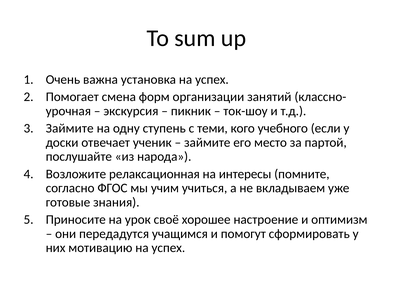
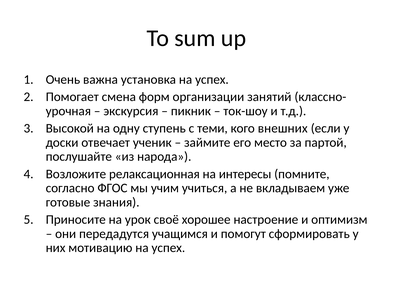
Займите: Займите -> Высокой (70, 128)
учебного: учебного -> внешних (283, 128)
